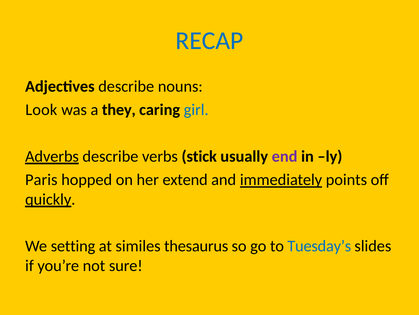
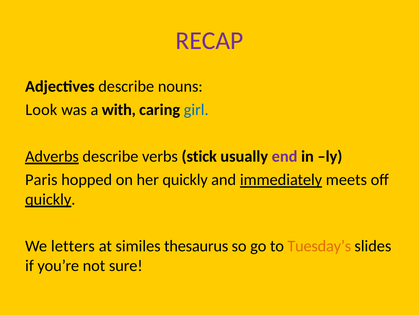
RECAP colour: blue -> purple (209, 41)
they: they -> with (119, 110)
her extend: extend -> quickly (185, 180)
points: points -> meets (346, 180)
setting: setting -> letters (73, 246)
Tuesday’s colour: blue -> orange (319, 246)
